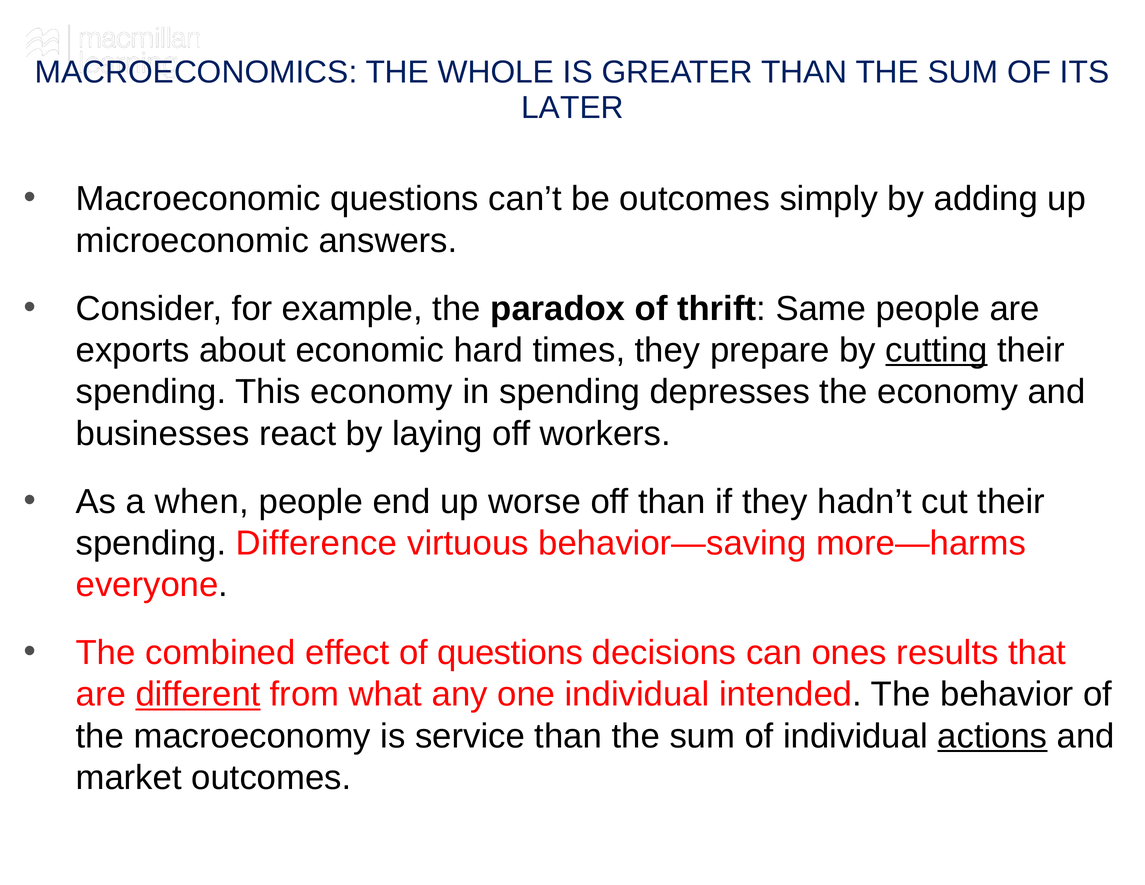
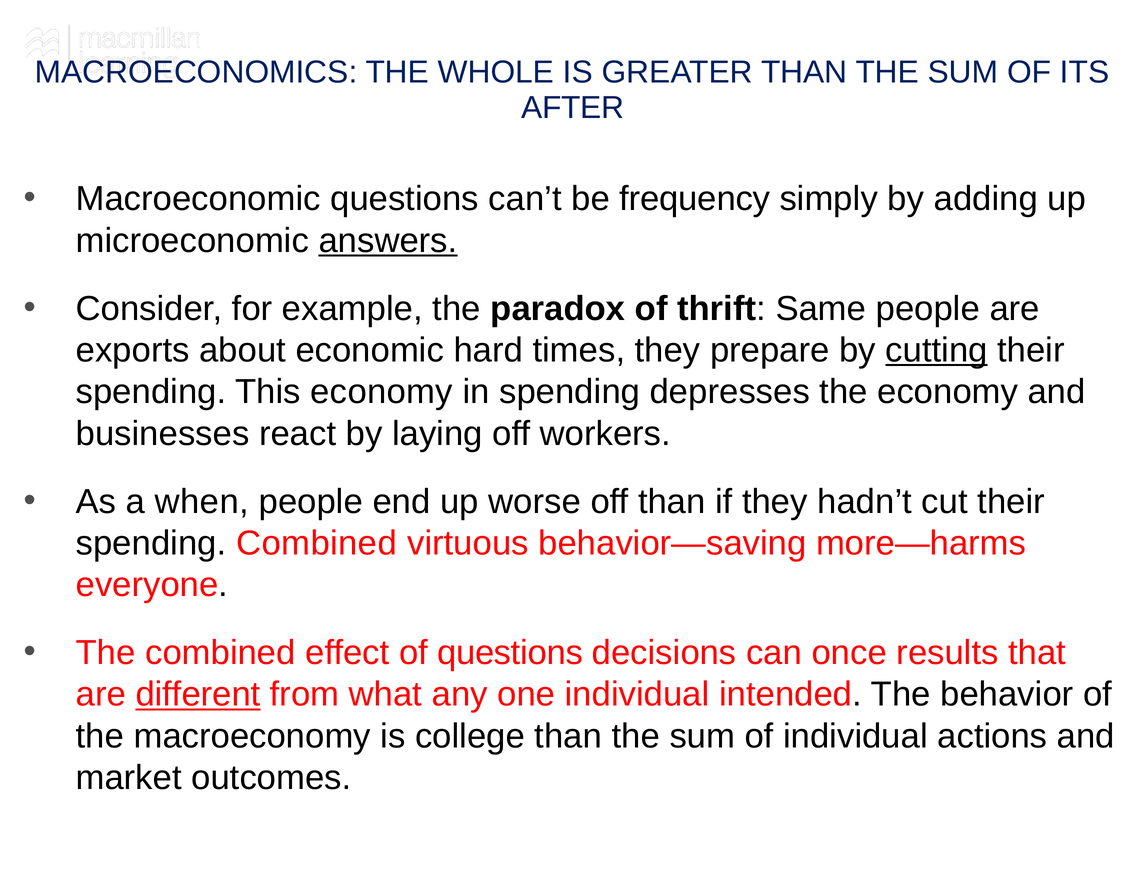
LATER: LATER -> AFTER (573, 108)
be outcomes: outcomes -> frequency (695, 199)
answers underline: none -> present (388, 241)
spending Difference: Difference -> Combined (317, 543)
ones: ones -> once (849, 653)
service: service -> college (470, 736)
actions underline: present -> none (992, 736)
